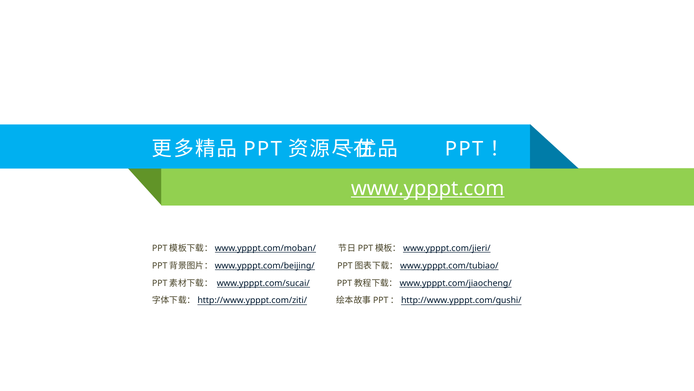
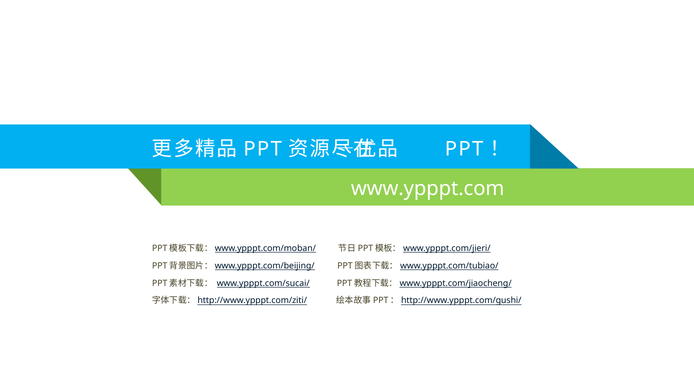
www.ypppt.com underline: present -> none (428, 188)
